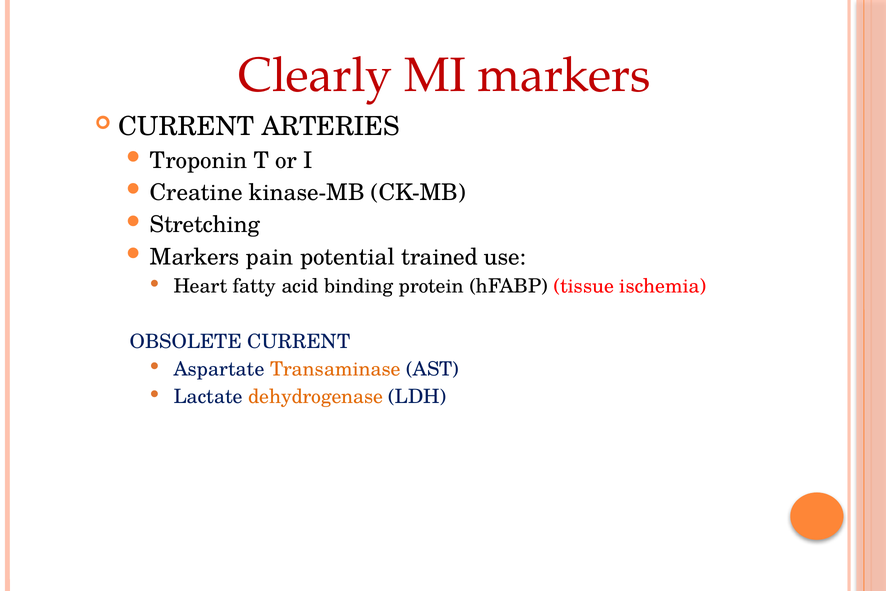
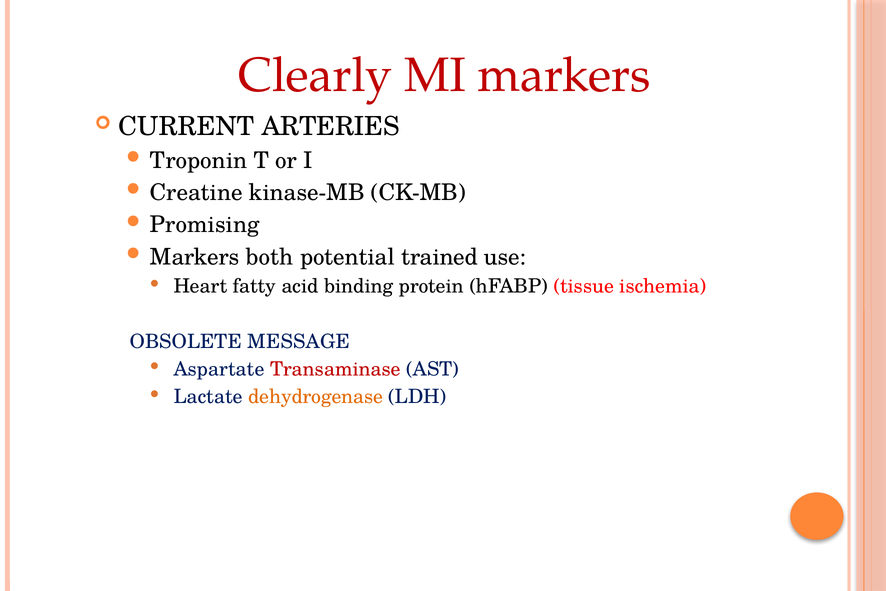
Stretching: Stretching -> Promising (205, 225)
pain: pain -> both (270, 257)
OBSOLETE CURRENT: CURRENT -> MESSAGE (299, 341)
Transaminase colour: orange -> red (335, 369)
